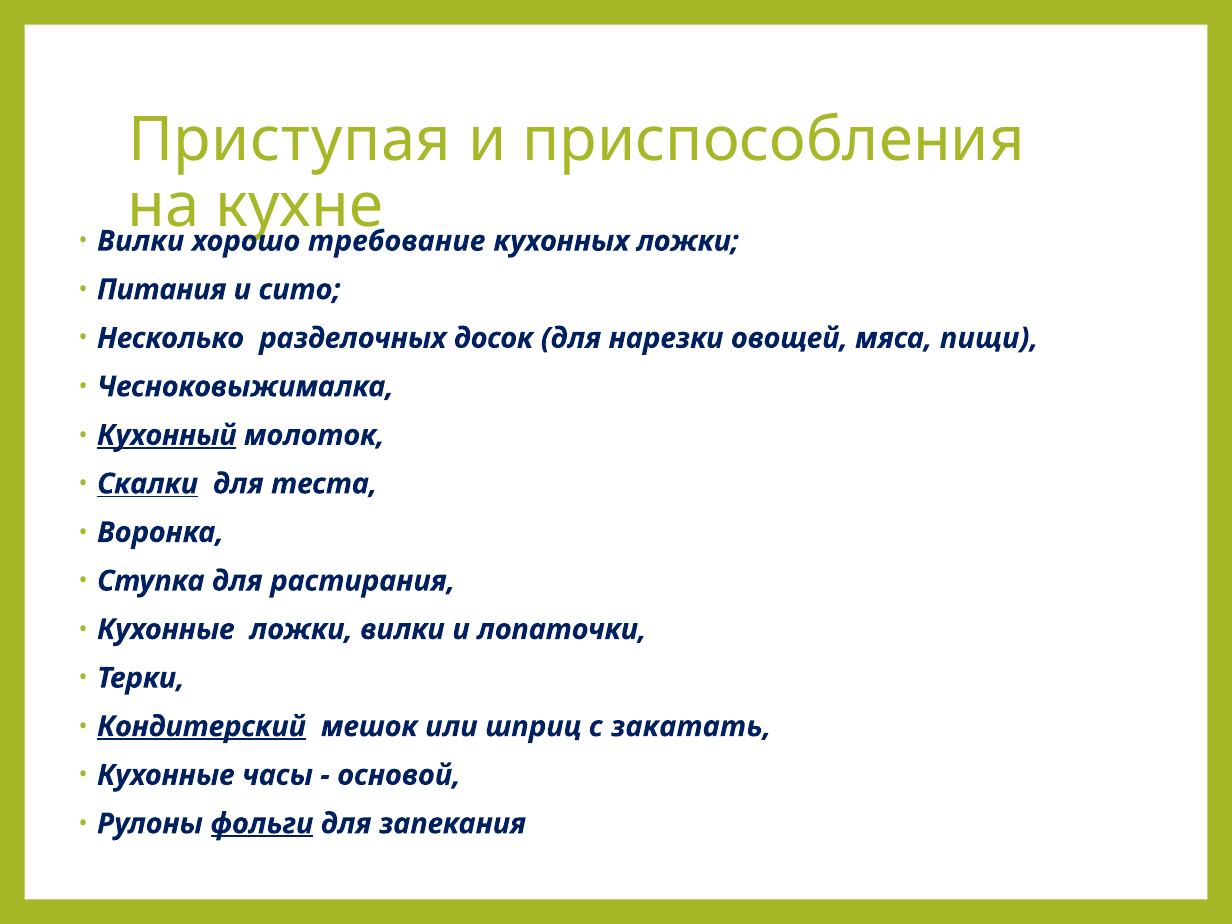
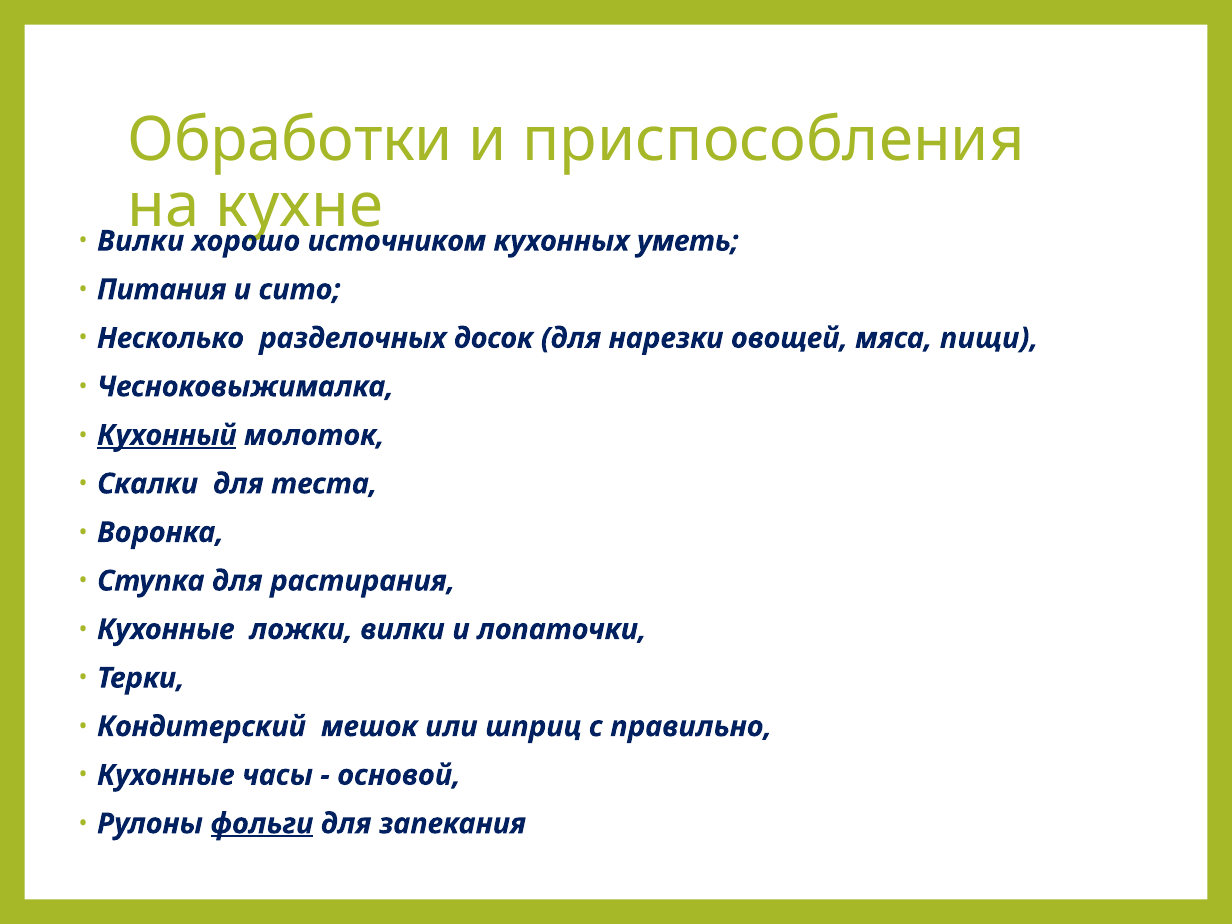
Приступая: Приступая -> Обработки (290, 140)
требование: требование -> источником (397, 241)
кухонных ложки: ложки -> уметь (688, 241)
Скалки underline: present -> none (148, 484)
Кондитерский underline: present -> none (201, 727)
закатать: закатать -> правильно (691, 727)
